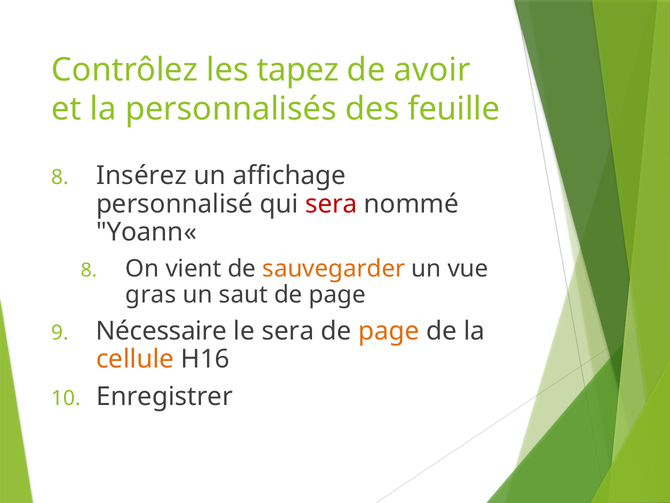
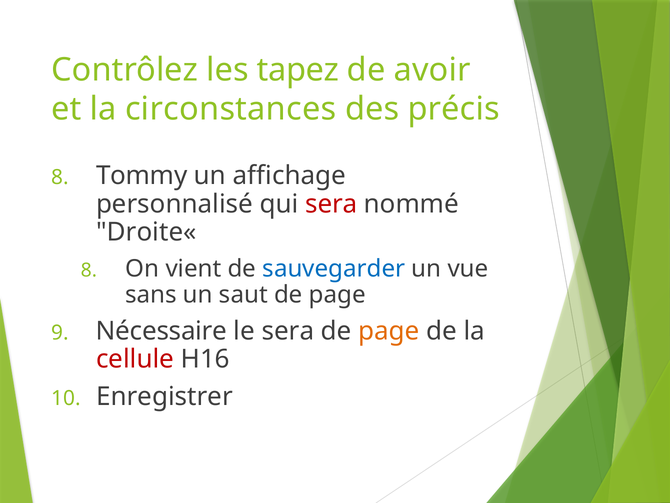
personnalisés: personnalisés -> circonstances (231, 109)
feuille: feuille -> précis (454, 109)
Insérez: Insérez -> Tommy (142, 176)
Yoann«: Yoann« -> Droite« (146, 232)
sauvegarder colour: orange -> blue (334, 268)
gras: gras -> sans (151, 294)
cellule colour: orange -> red (135, 359)
